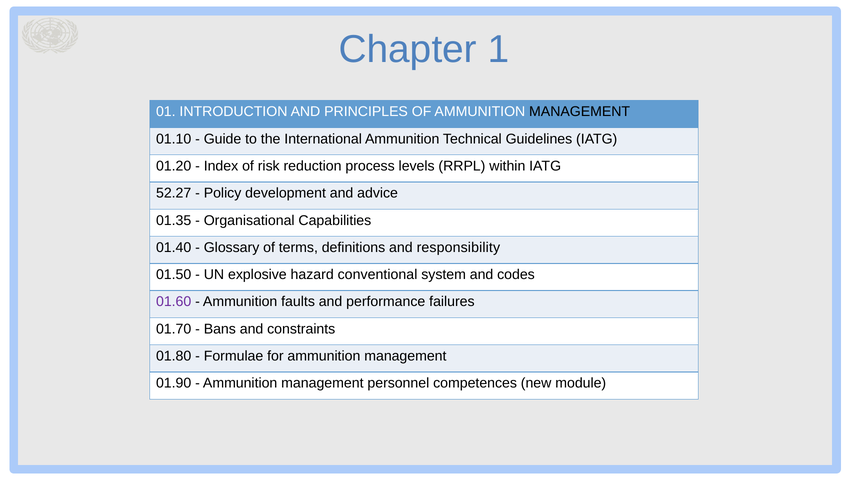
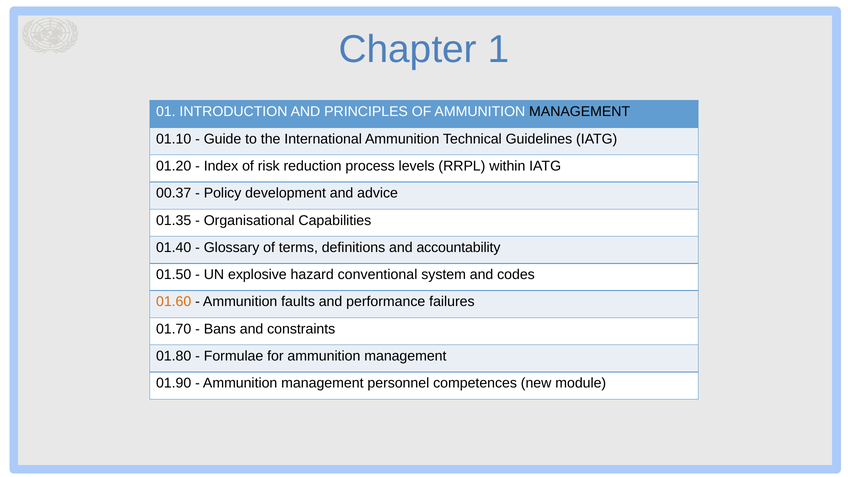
52.27: 52.27 -> 00.37 (174, 193)
responsibility: responsibility -> accountability (458, 248)
01.60 colour: purple -> orange (174, 302)
